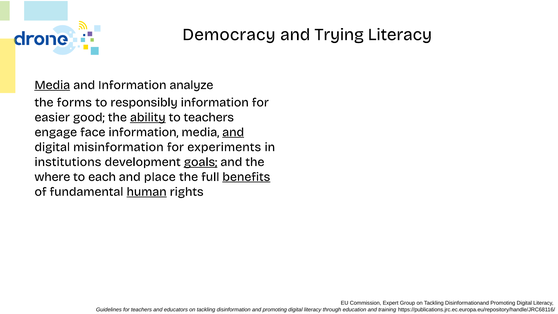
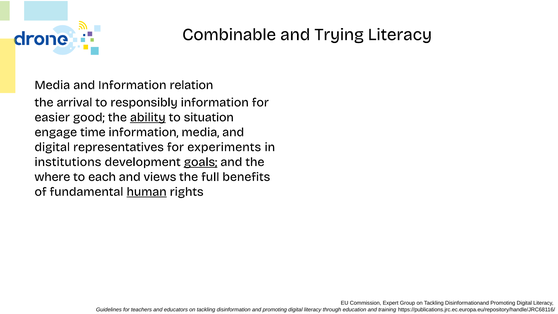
Democracy: Democracy -> Combinable (229, 34)
Media underline: present -> none (52, 85)
analyze: analyze -> relation (191, 85)
forms: forms -> arrival (74, 102)
to teachers: teachers -> situation (209, 117)
face: face -> time (93, 132)
and underline: present -> none (233, 132)
misinformation: misinformation -> representatives (118, 147)
place: place -> views (160, 177)
benefits underline: present -> none (246, 177)
